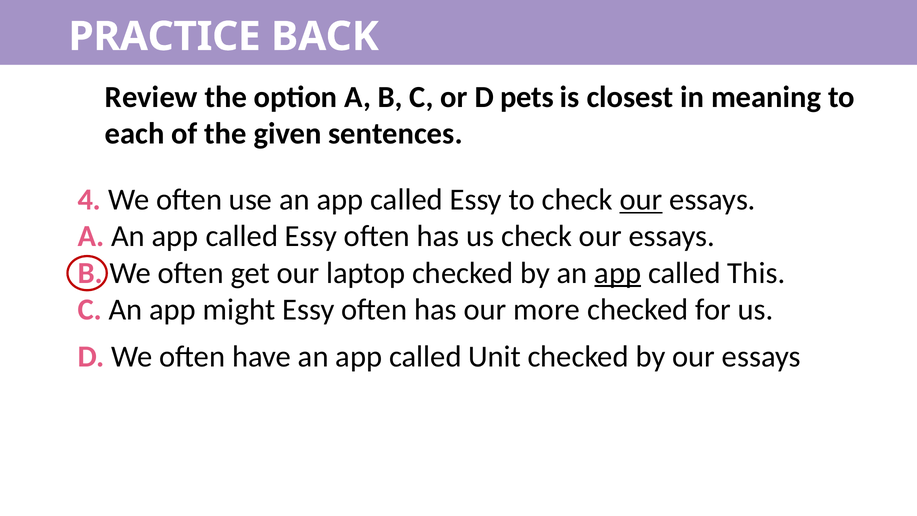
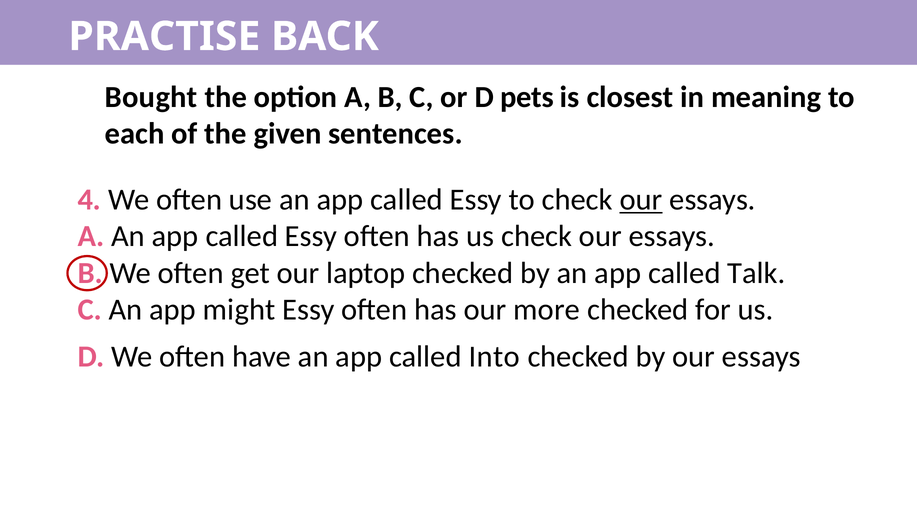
PRACTICE: PRACTICE -> PRACTISE (164, 37)
Review: Review -> Bought (151, 97)
app underline: present -> none (618, 273)
This: This -> Talk (756, 273)
Unit: Unit -> Into (494, 356)
